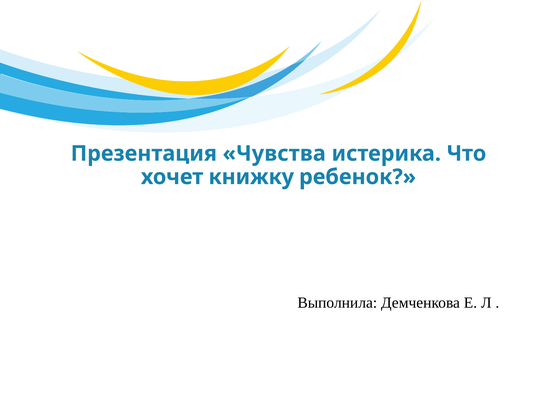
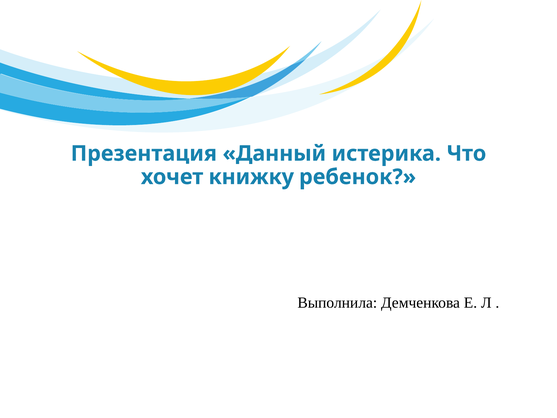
Чувства: Чувства -> Данный (274, 153)
